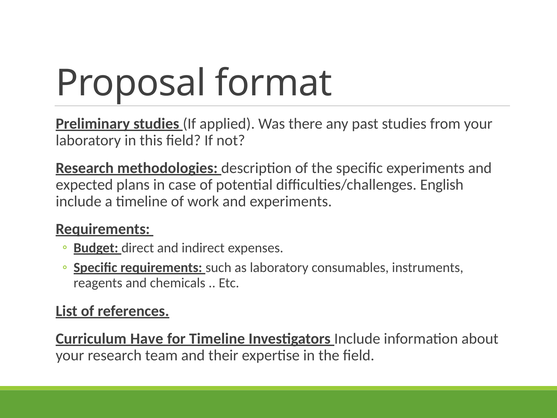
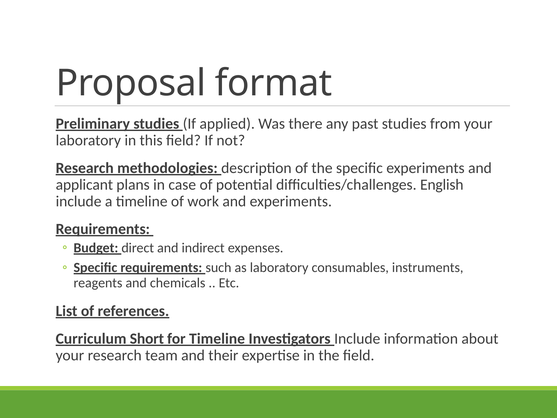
expected: expected -> applicant (84, 185)
Have: Have -> Short (147, 338)
